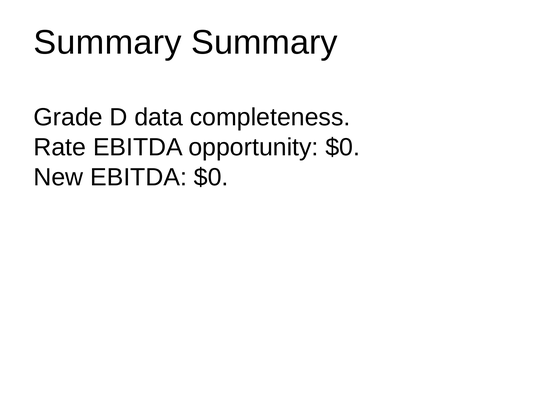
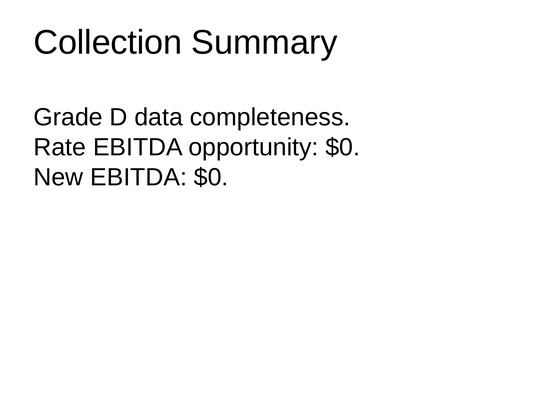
Summary: Summary -> Collection (108, 43)
